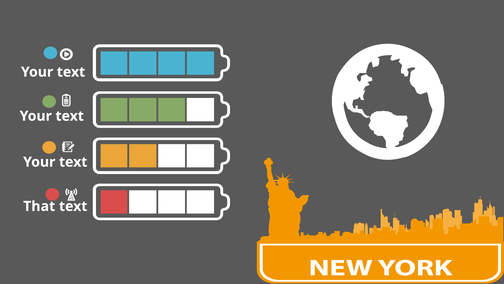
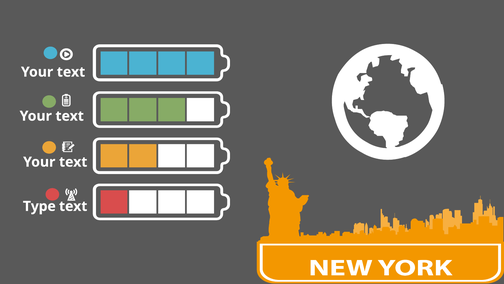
That: That -> Type (39, 206)
